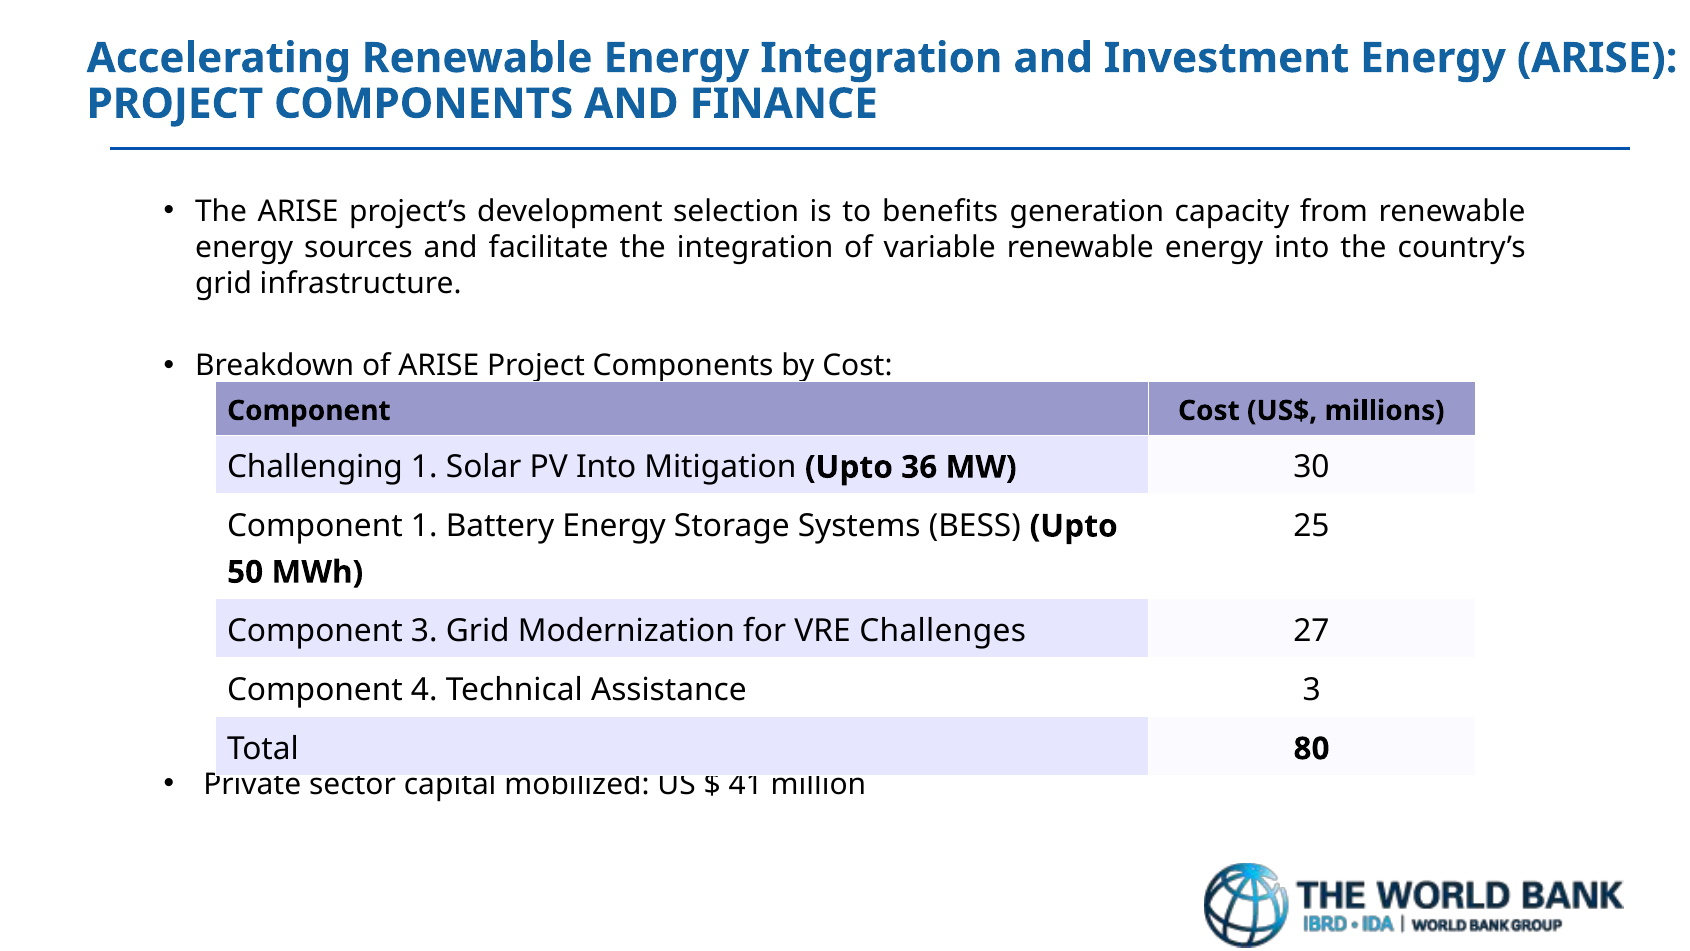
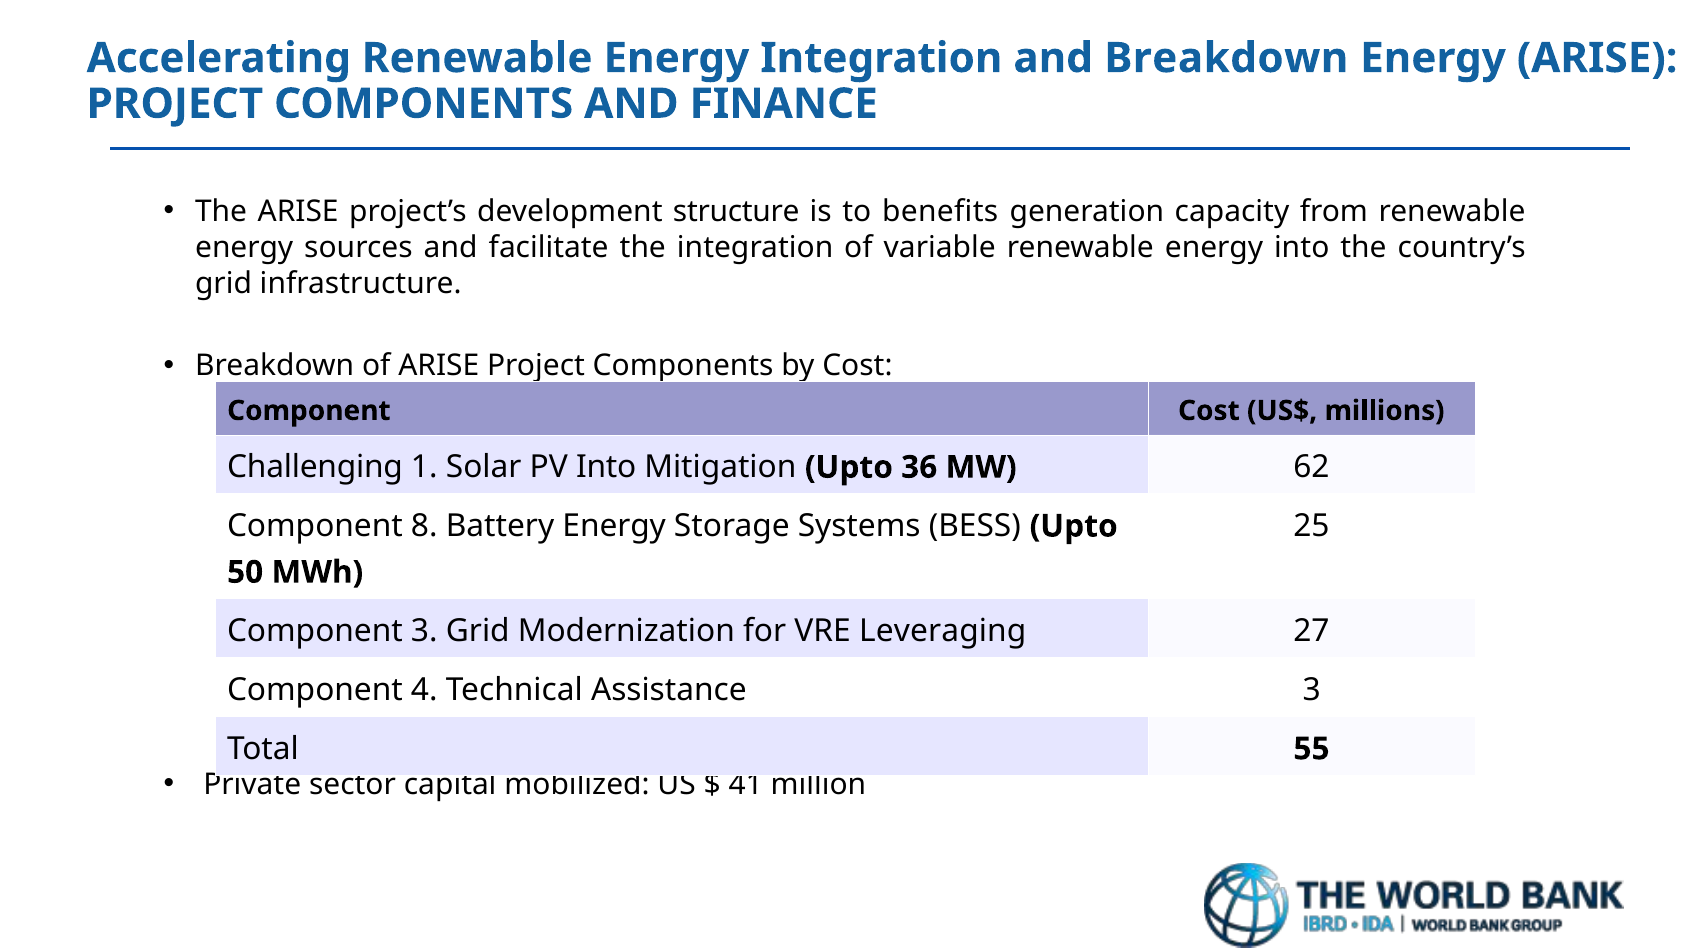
and Investment: Investment -> Breakdown (1226, 58)
selection: selection -> structure (736, 211)
30: 30 -> 62 (1312, 467)
Component 1: 1 -> 8 (424, 526)
Challenges: Challenges -> Leveraging (943, 631)
80: 80 -> 55 (1312, 749)
